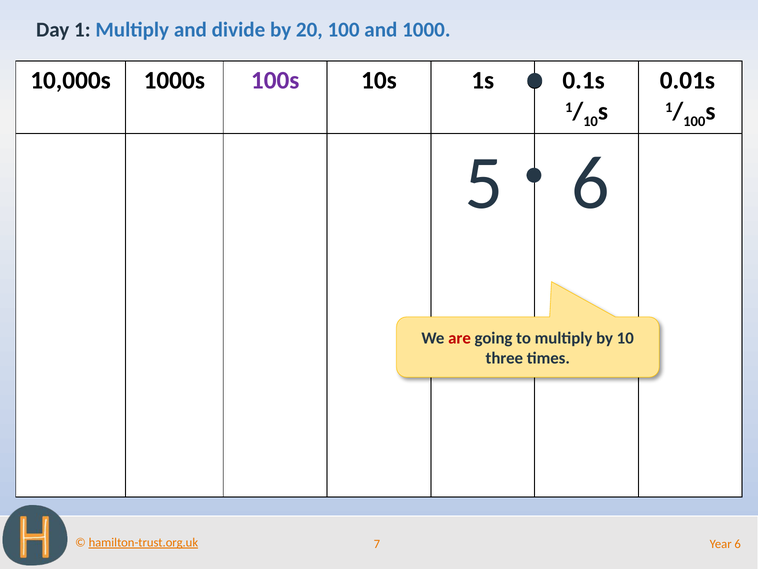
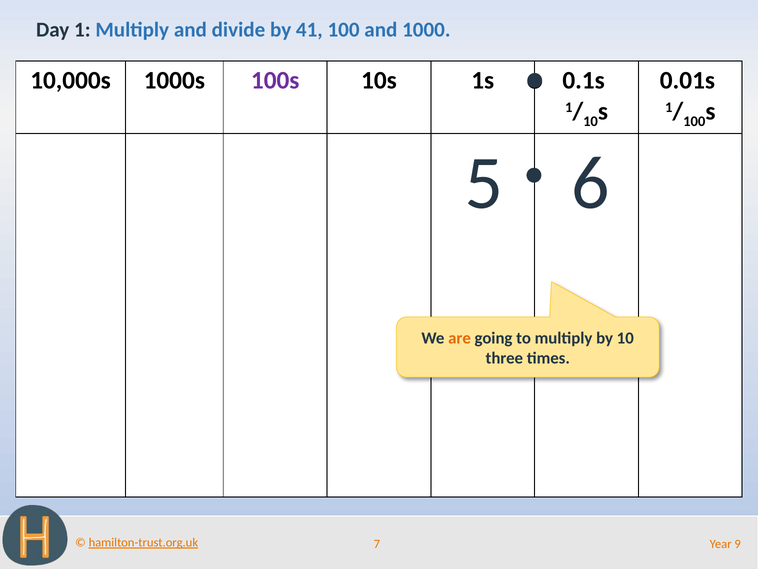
20: 20 -> 41 (309, 30)
are colour: red -> orange (460, 338)
Year 6: 6 -> 9 (738, 544)
